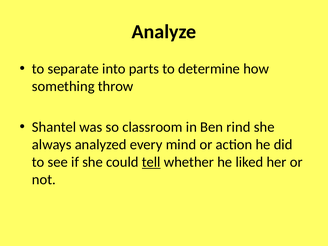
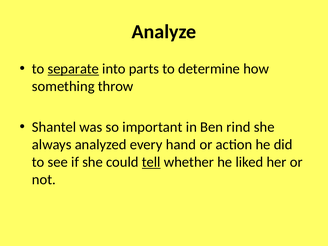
separate underline: none -> present (73, 69)
classroom: classroom -> important (152, 127)
mind: mind -> hand (181, 145)
